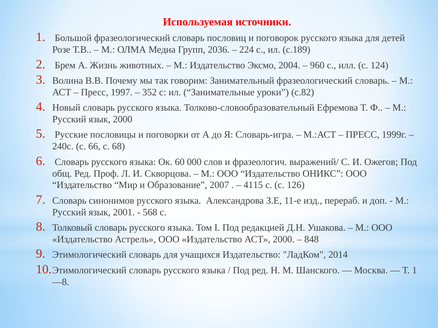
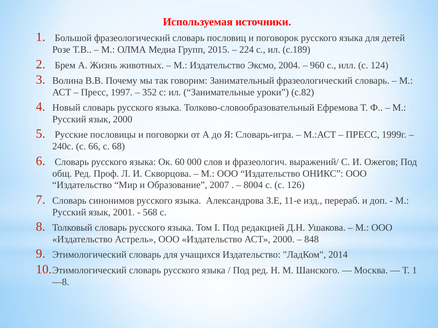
2036: 2036 -> 2015 (219, 50)
4115: 4115 -> 8004 (253, 185)
